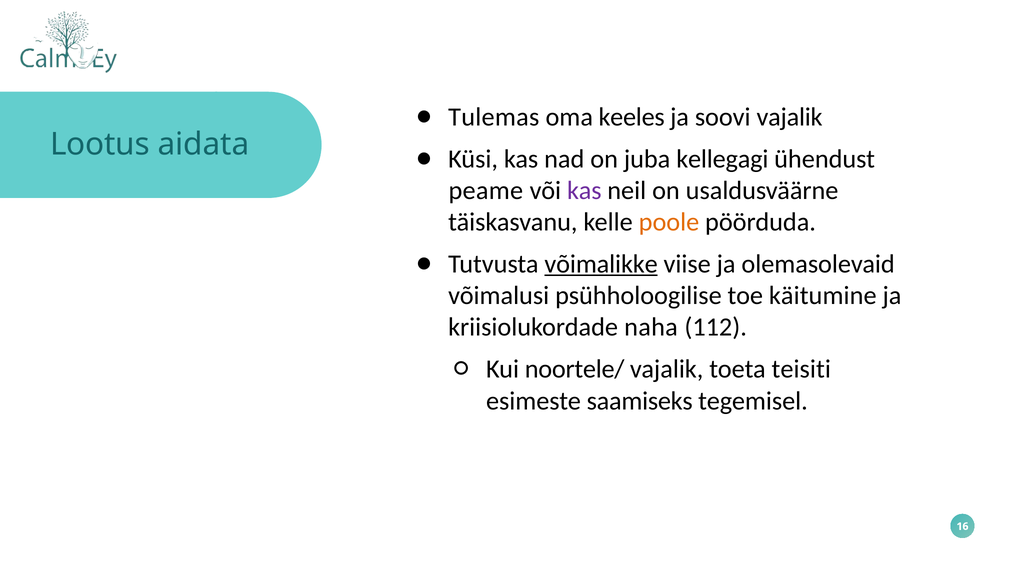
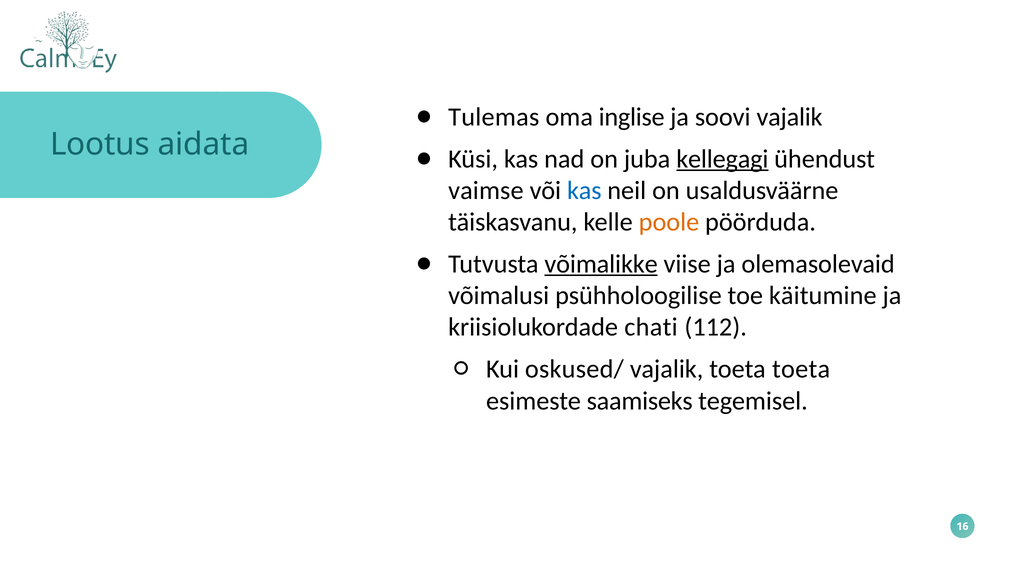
keeles: keeles -> inglise (632, 117)
kellegagi underline: none -> present (722, 159)
peame: peame -> vaimse (486, 191)
kas colour: purple -> blue (584, 191)
naha: naha -> chati (651, 327)
noortele/: noortele/ -> oskused/ (574, 369)
toeta teisiti: teisiti -> toeta (801, 369)
